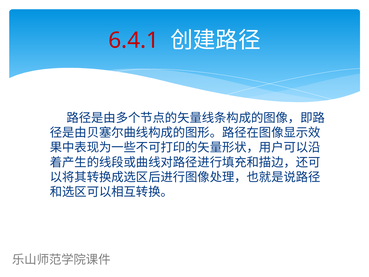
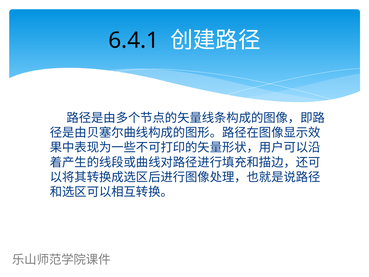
6.4.1 colour: red -> black (134, 40)
